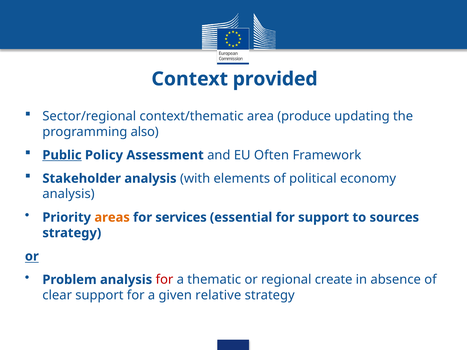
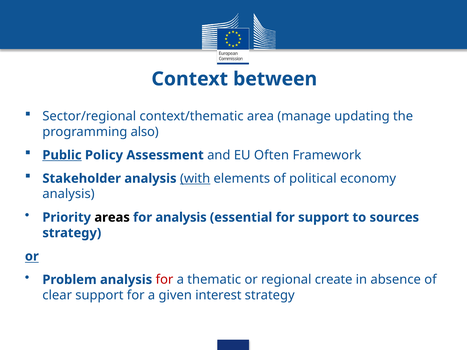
provided: provided -> between (275, 79)
produce: produce -> manage (304, 116)
with underline: none -> present (195, 179)
areas colour: orange -> black (112, 218)
for services: services -> analysis (181, 218)
relative: relative -> interest (218, 295)
